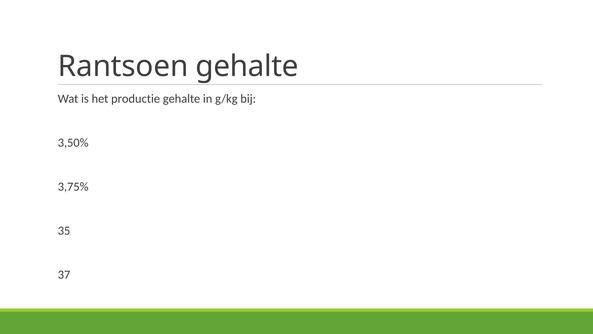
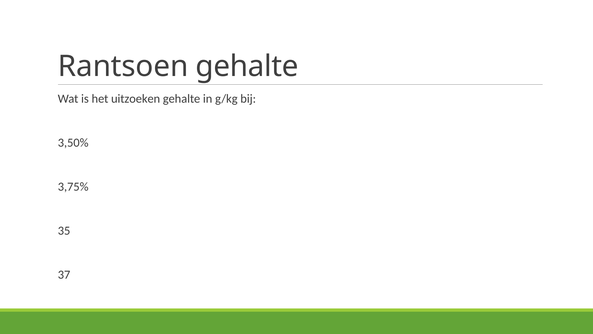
productie: productie -> uitzoeken (136, 99)
